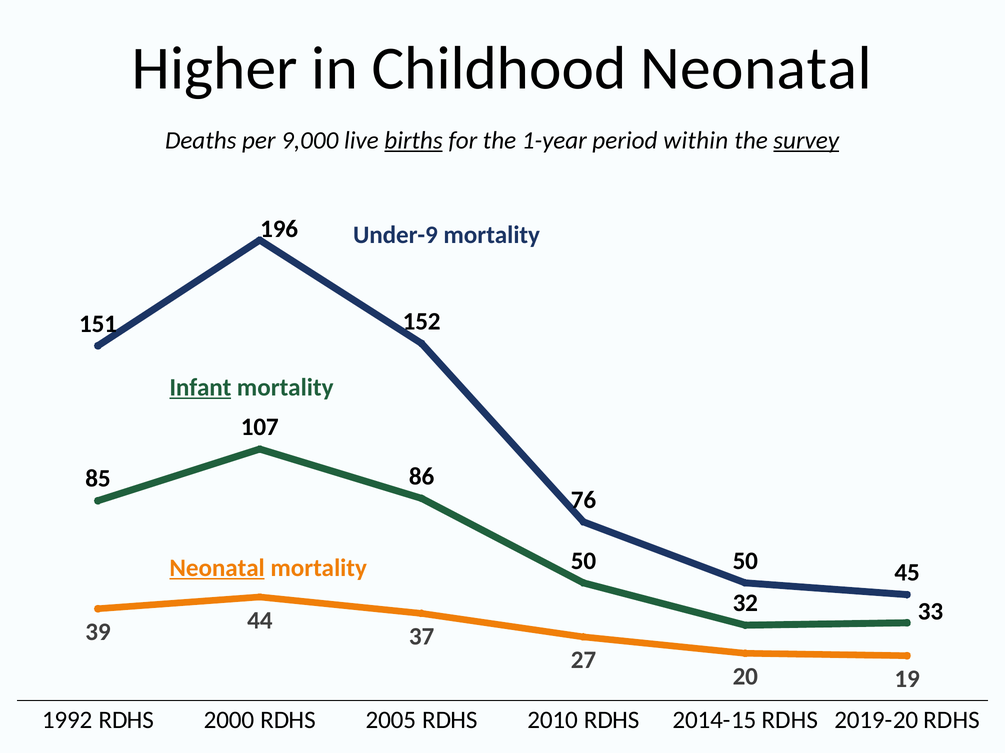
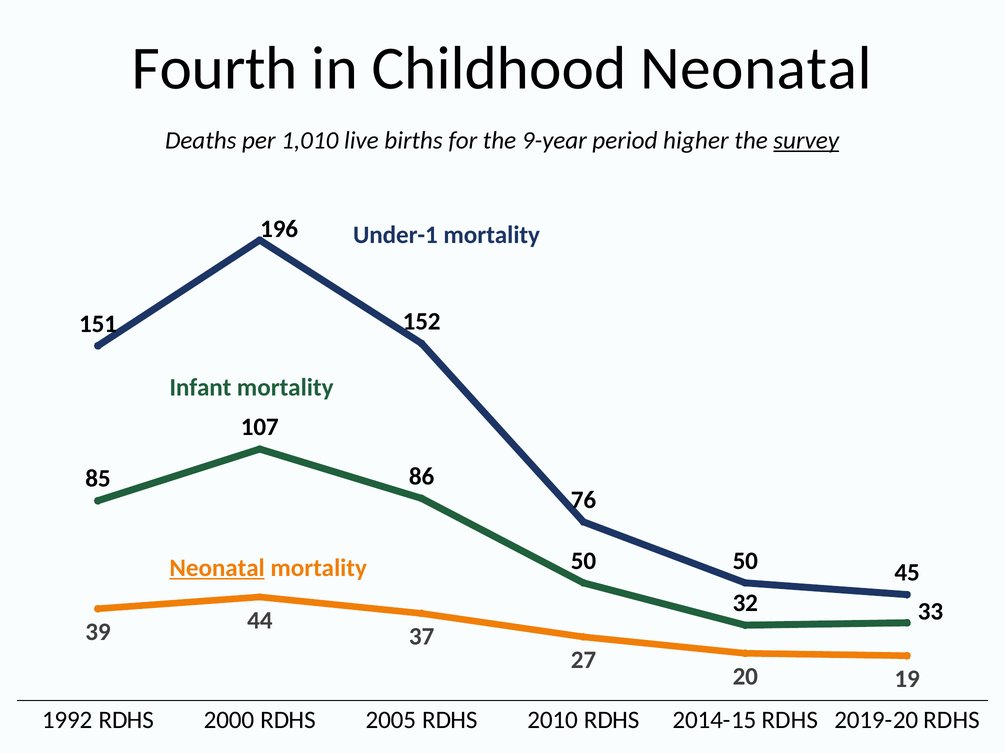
Higher: Higher -> Fourth (215, 69)
9,000: 9,000 -> 1,010 (310, 141)
births underline: present -> none (414, 141)
1-year: 1-year -> 9-year (554, 141)
within: within -> higher (696, 141)
Under-9: Under-9 -> Under-1 (395, 235)
Infant underline: present -> none (200, 388)
